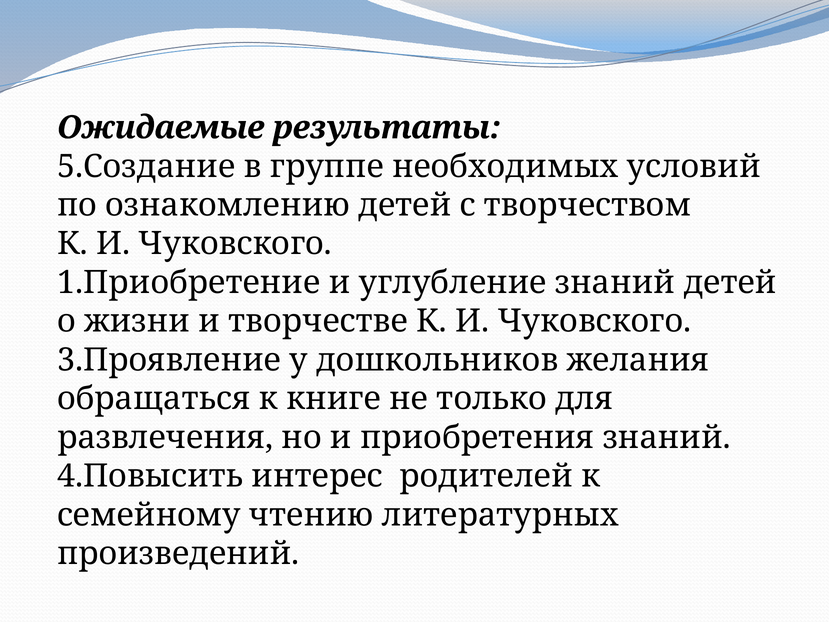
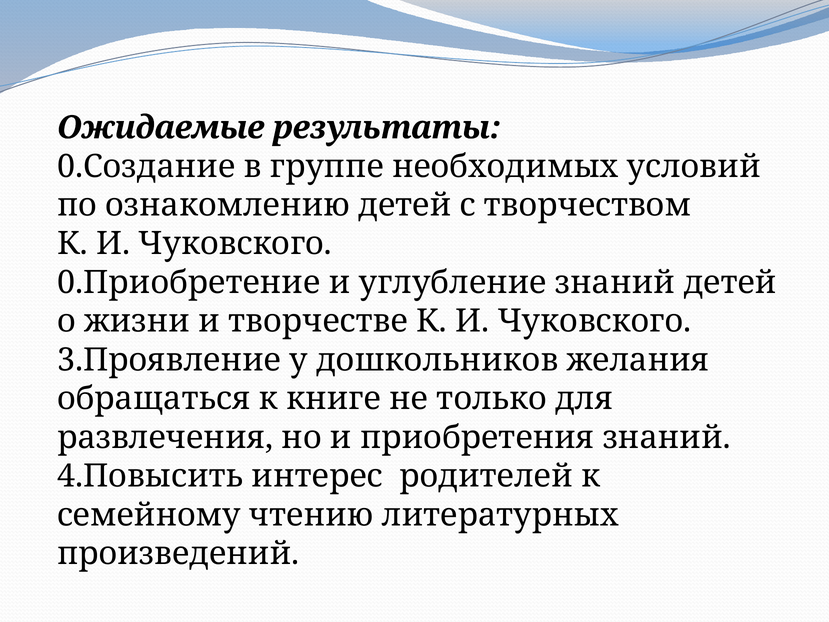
5.Создание: 5.Создание -> 0.Создание (146, 166)
1.Приобретение: 1.Приобретение -> 0.Приобретение (189, 282)
